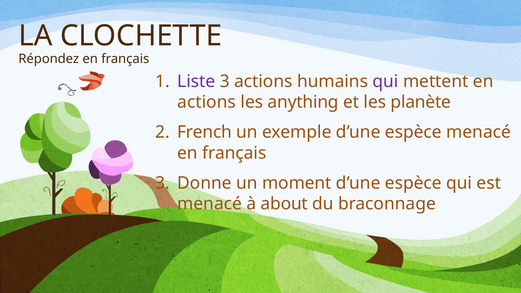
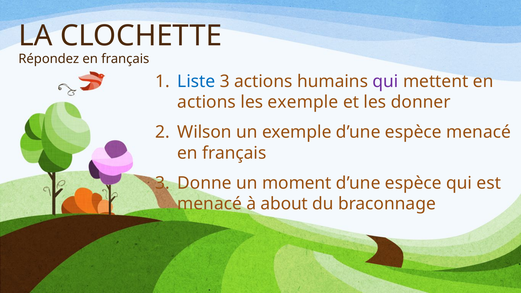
Liste colour: purple -> blue (196, 81)
les anything: anything -> exemple (303, 102)
planète: planète -> donner (421, 102)
French: French -> Wilson (204, 132)
